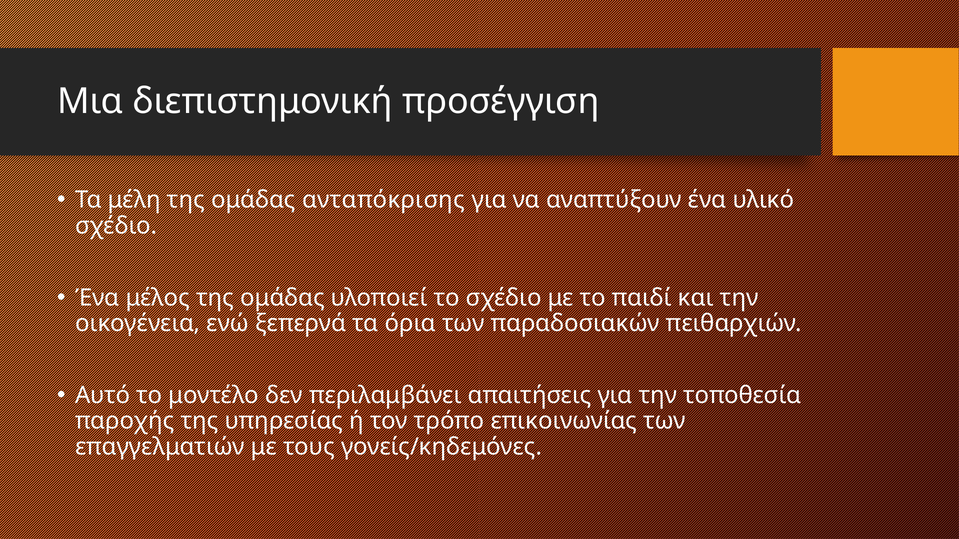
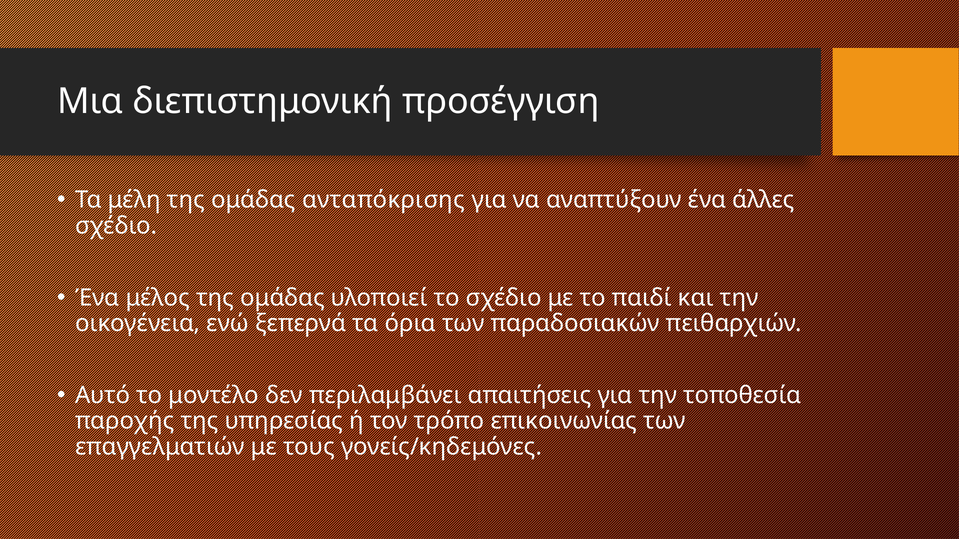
υλικό: υλικό -> άλλες (763, 200)
